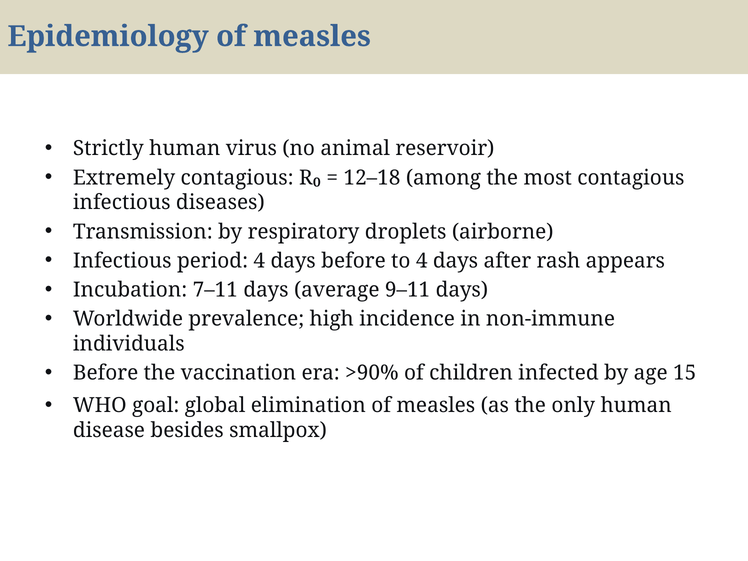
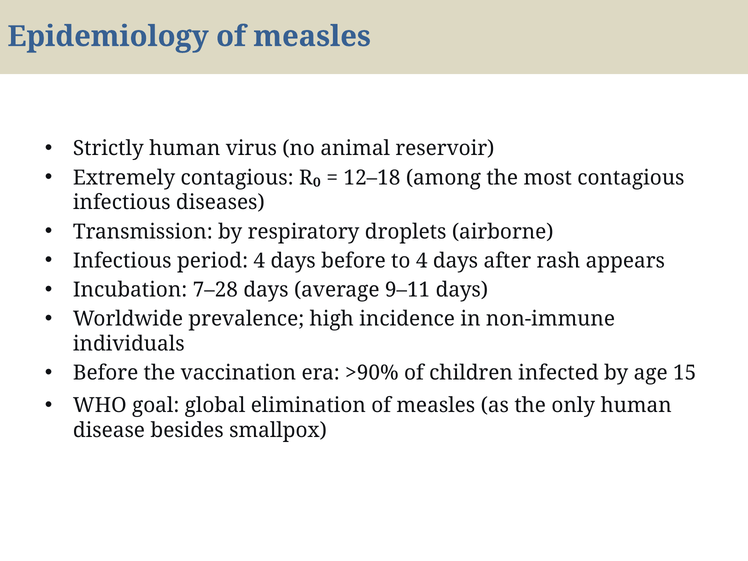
7–11: 7–11 -> 7–28 (215, 290)
